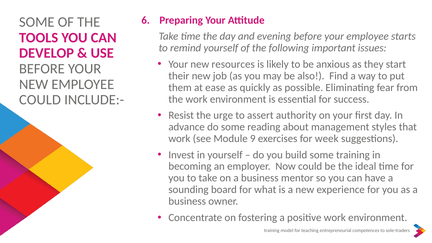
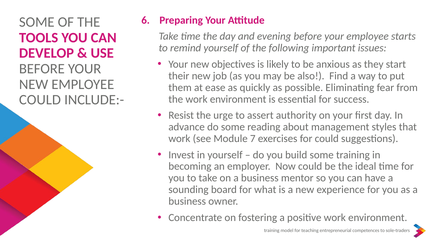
resources: resources -> objectives (233, 64)
9: 9 -> 7 (253, 139)
for week: week -> could (327, 139)
